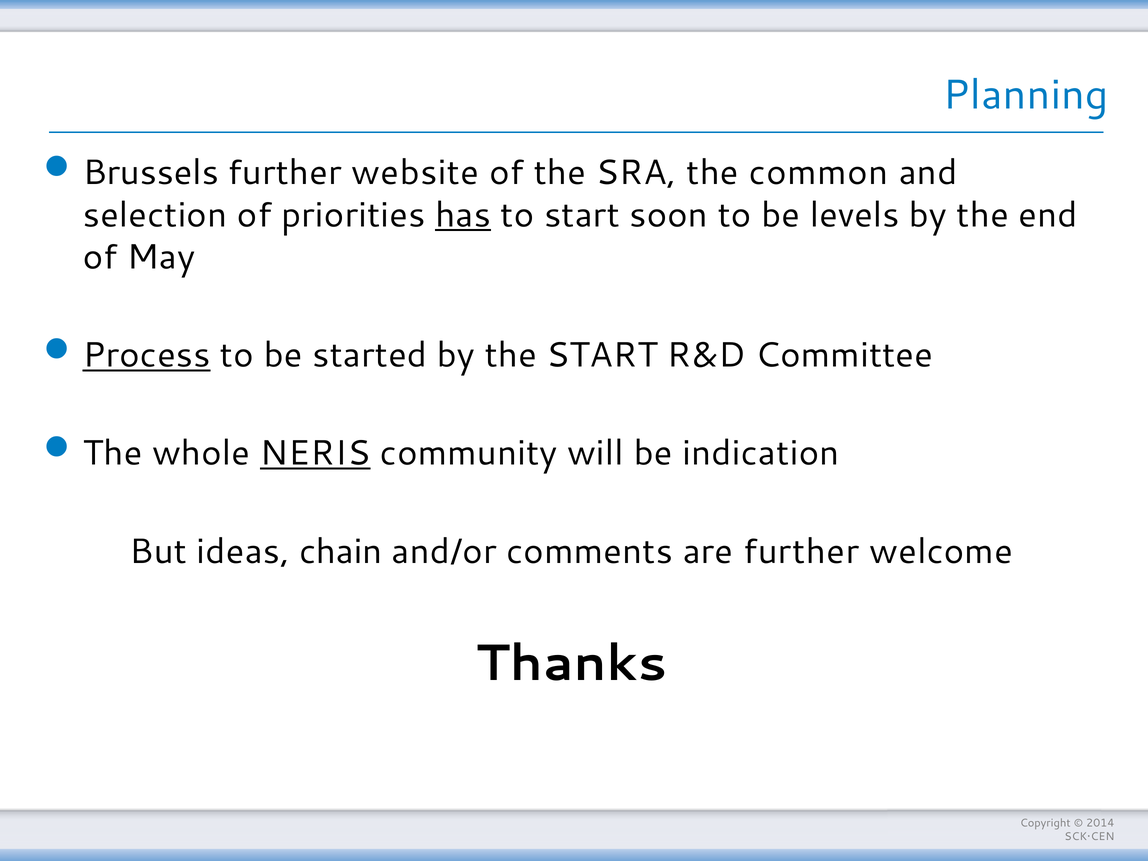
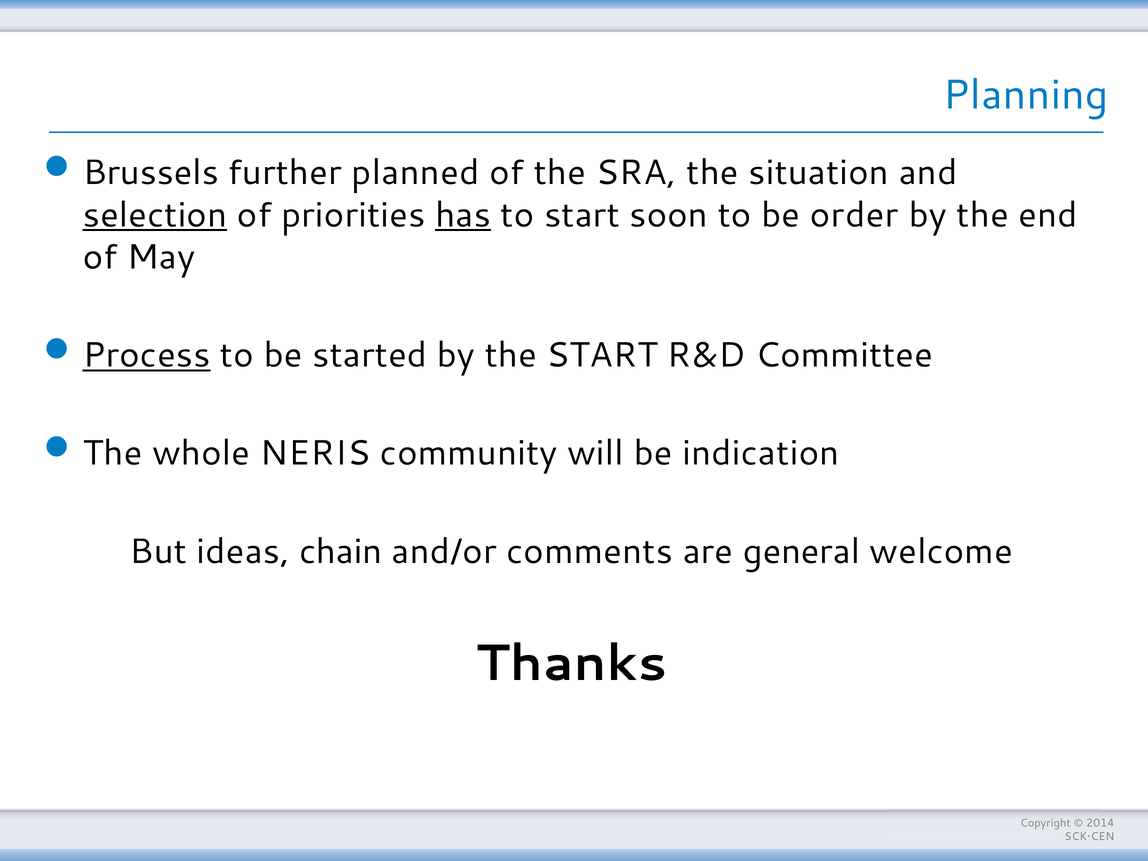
website: website -> planned (415, 173)
common: common -> situation (819, 173)
selection underline: none -> present (155, 215)
levels: levels -> order (854, 215)
NERIS underline: present -> none (315, 453)
are further: further -> general (802, 552)
